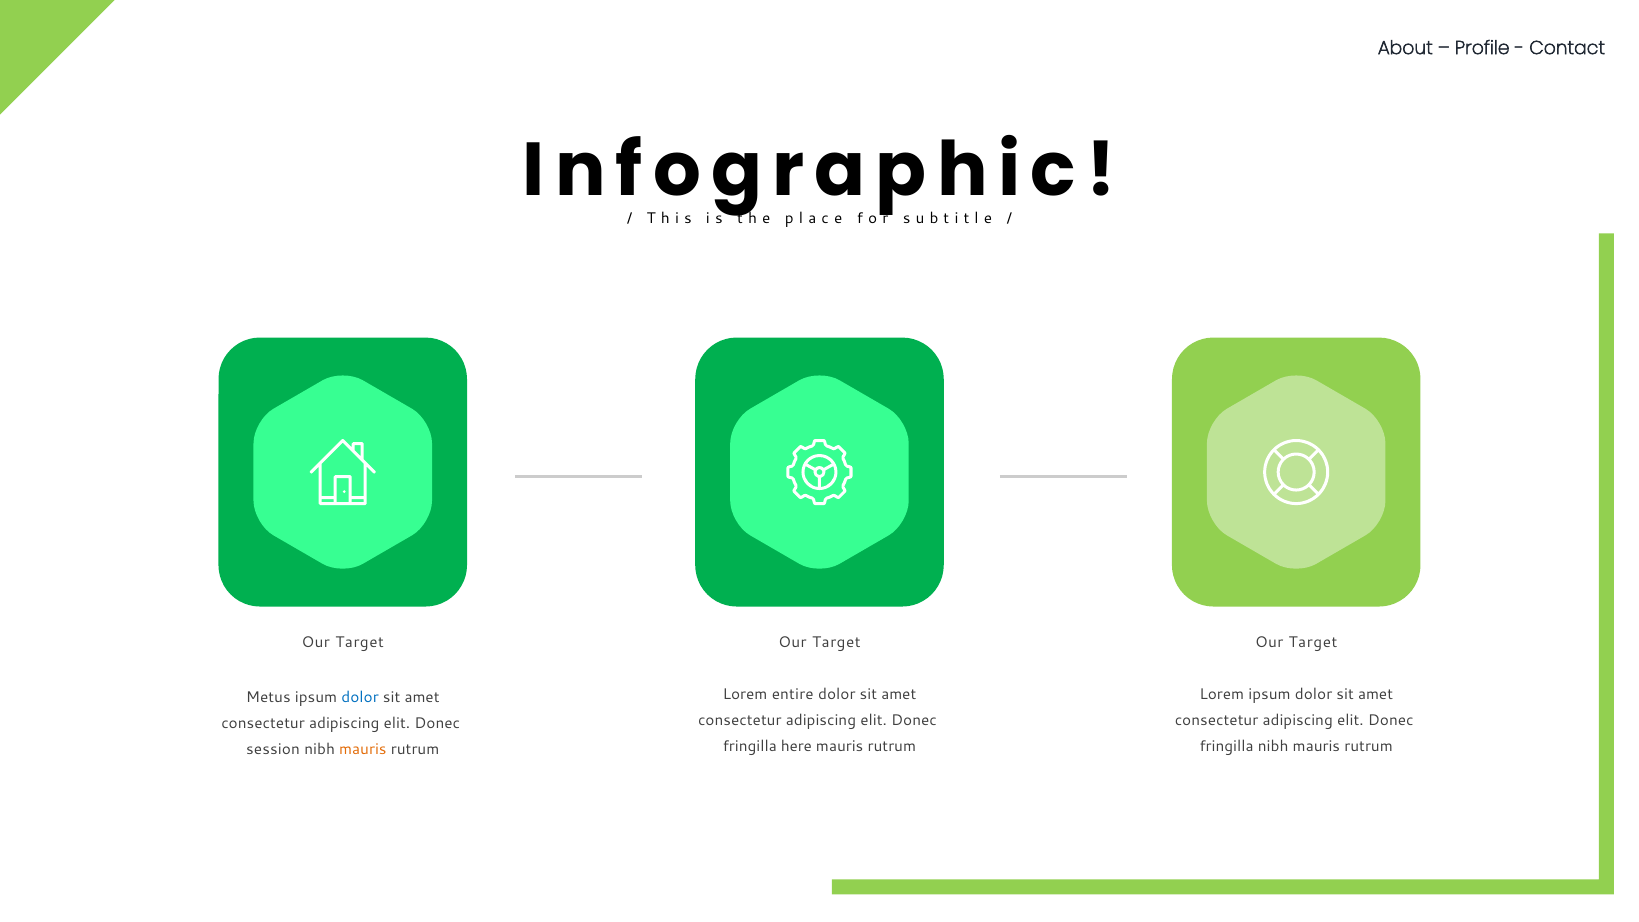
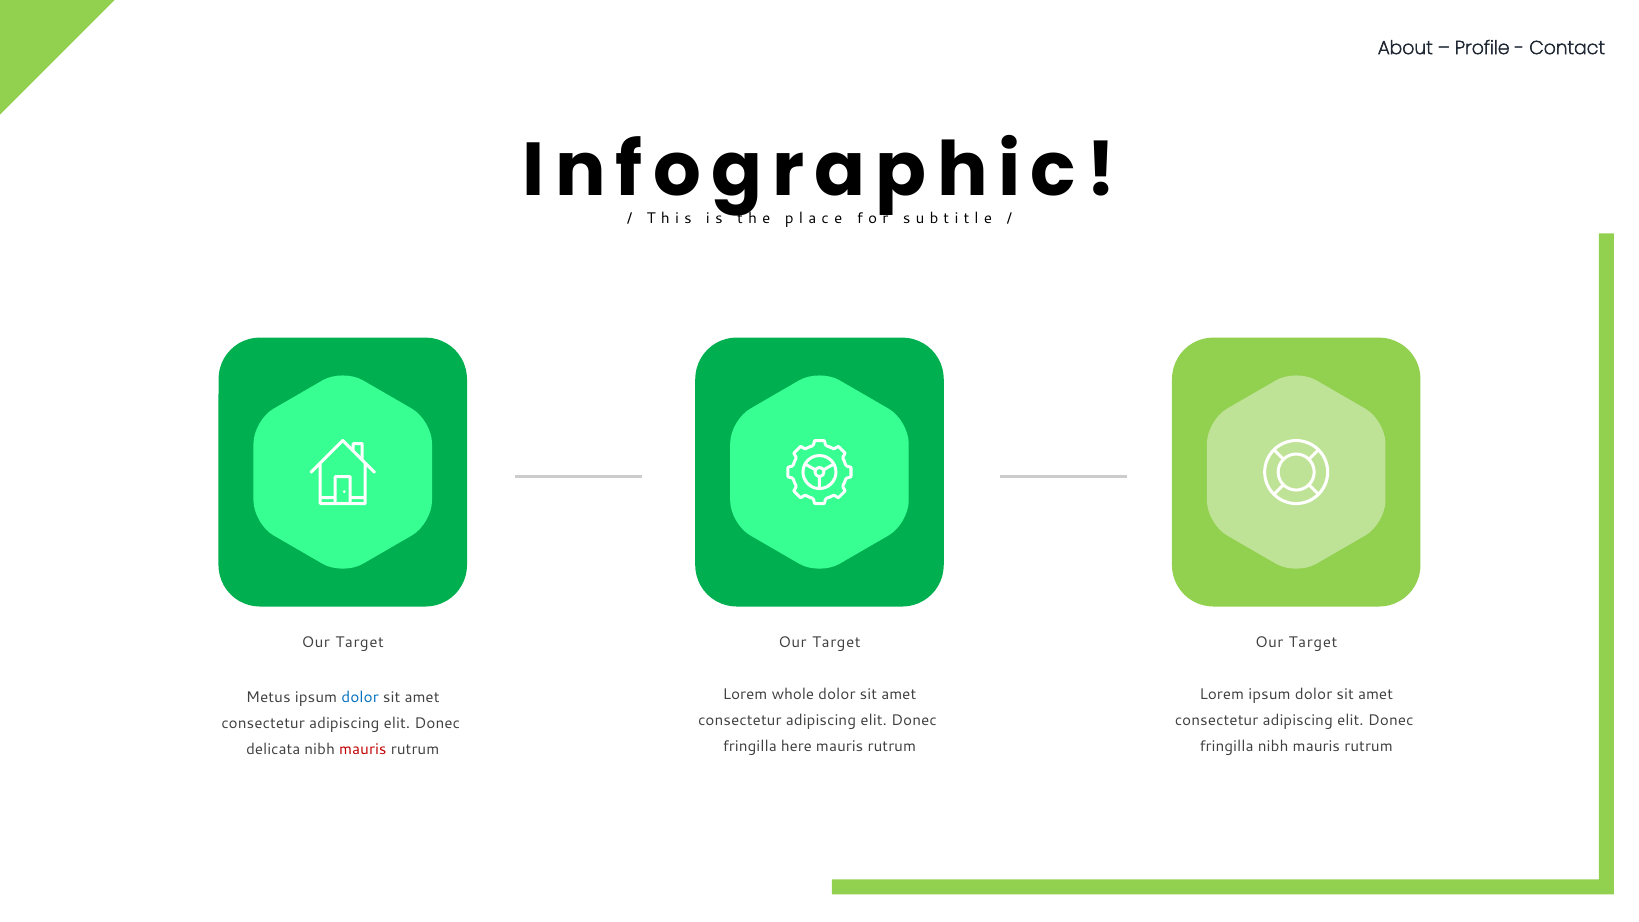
entire: entire -> whole (793, 694)
session: session -> delicata (273, 749)
mauris colour: orange -> red (363, 749)
